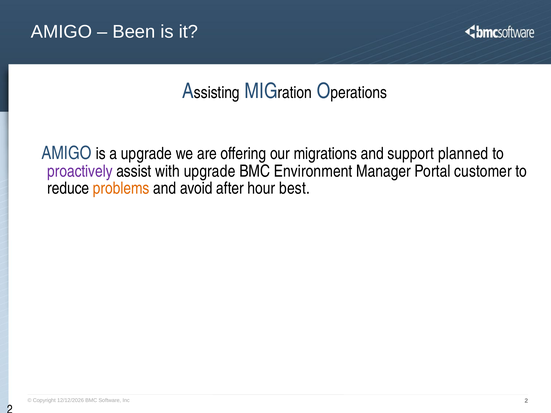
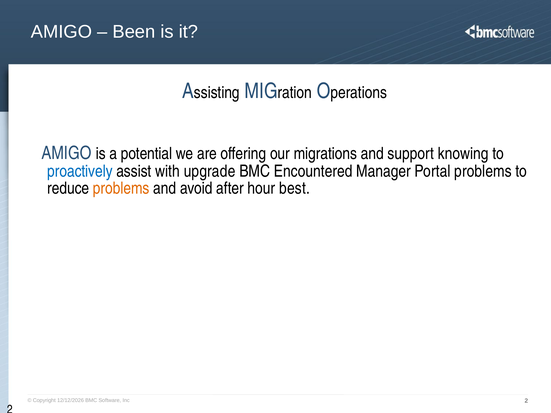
a upgrade: upgrade -> potential (146, 154)
planned: planned -> knowing (463, 154)
proactively colour: purple -> blue (80, 171)
Environment: Environment -> Encountered (313, 171)
Portal customer: customer -> problems (483, 171)
